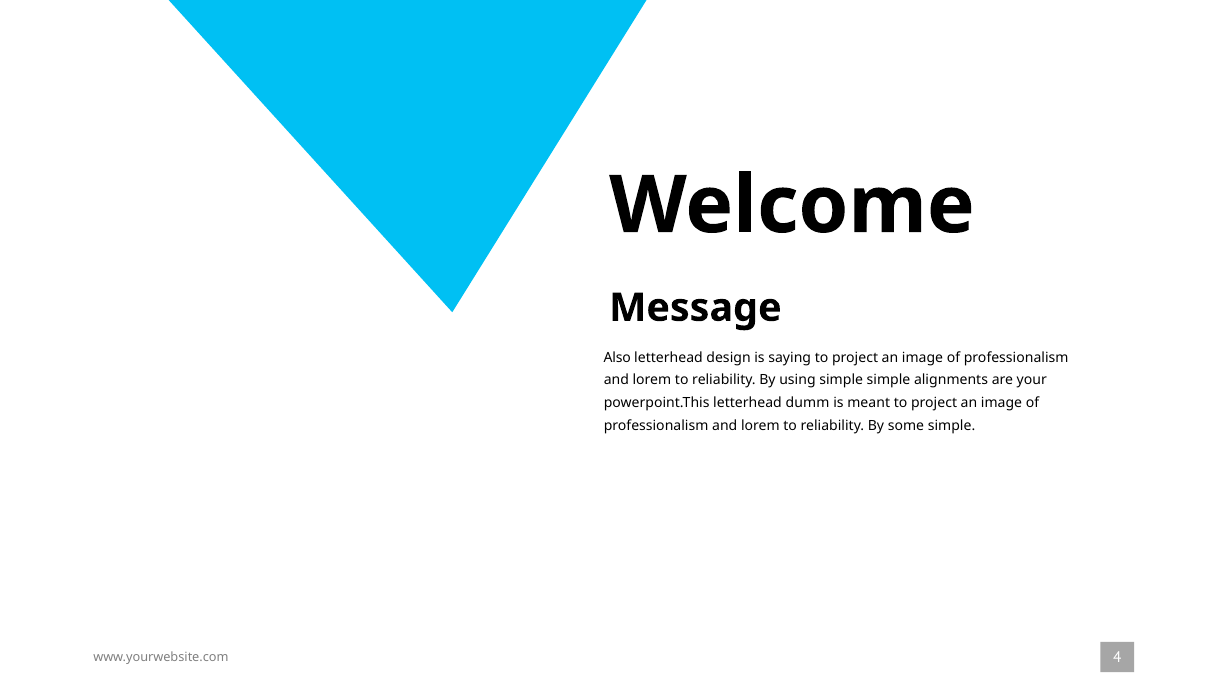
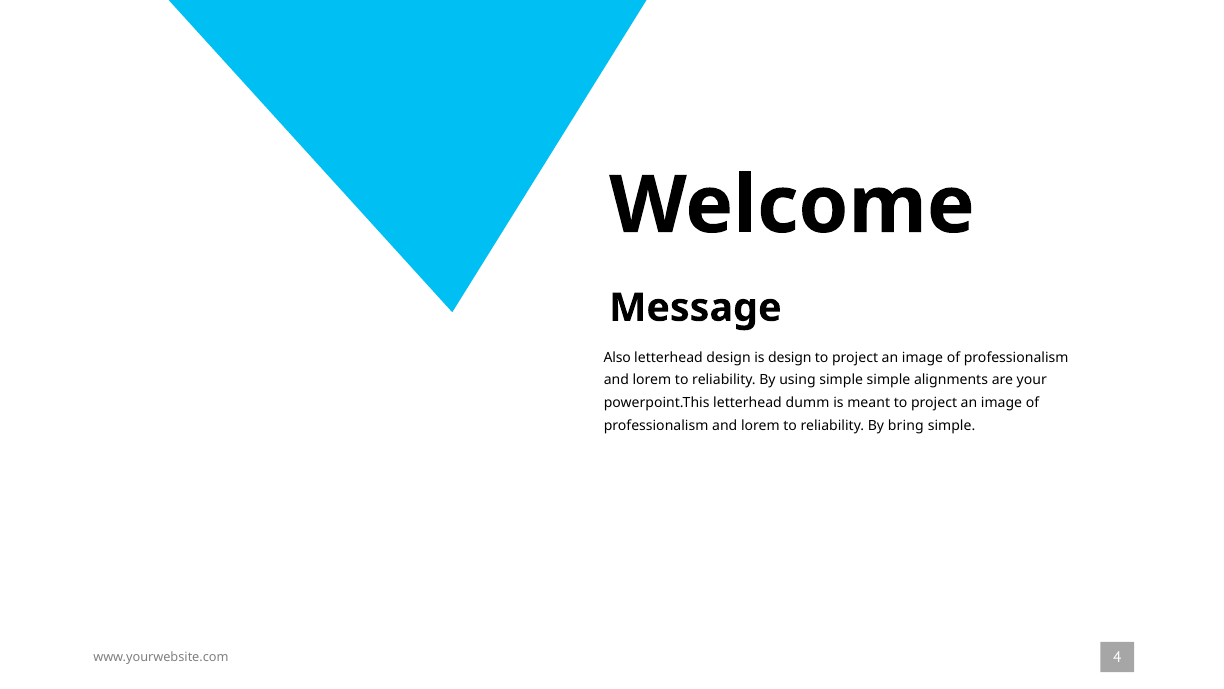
is saying: saying -> design (790, 357)
some: some -> bring (906, 426)
